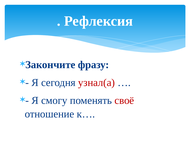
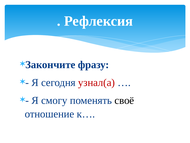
своё colour: red -> black (124, 100)
